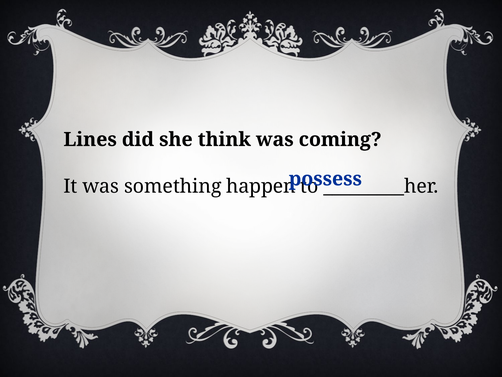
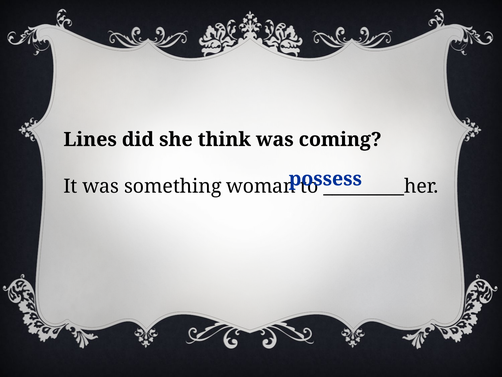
happen: happen -> woman (261, 186)
